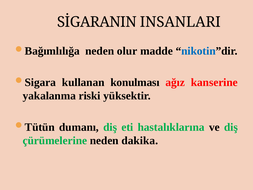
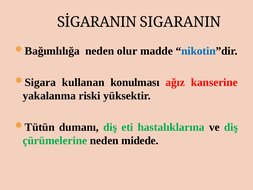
INSANLARI: INSANLARI -> SIGARANIN (180, 22)
dakika: dakika -> midede (140, 140)
